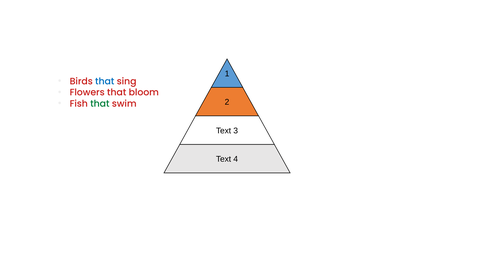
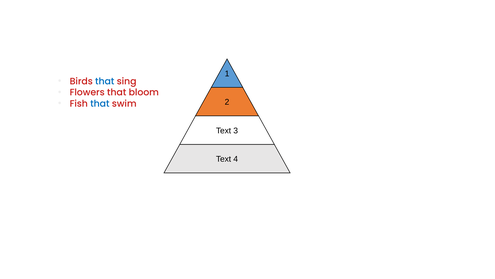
that colour: green -> blue (100, 104)
